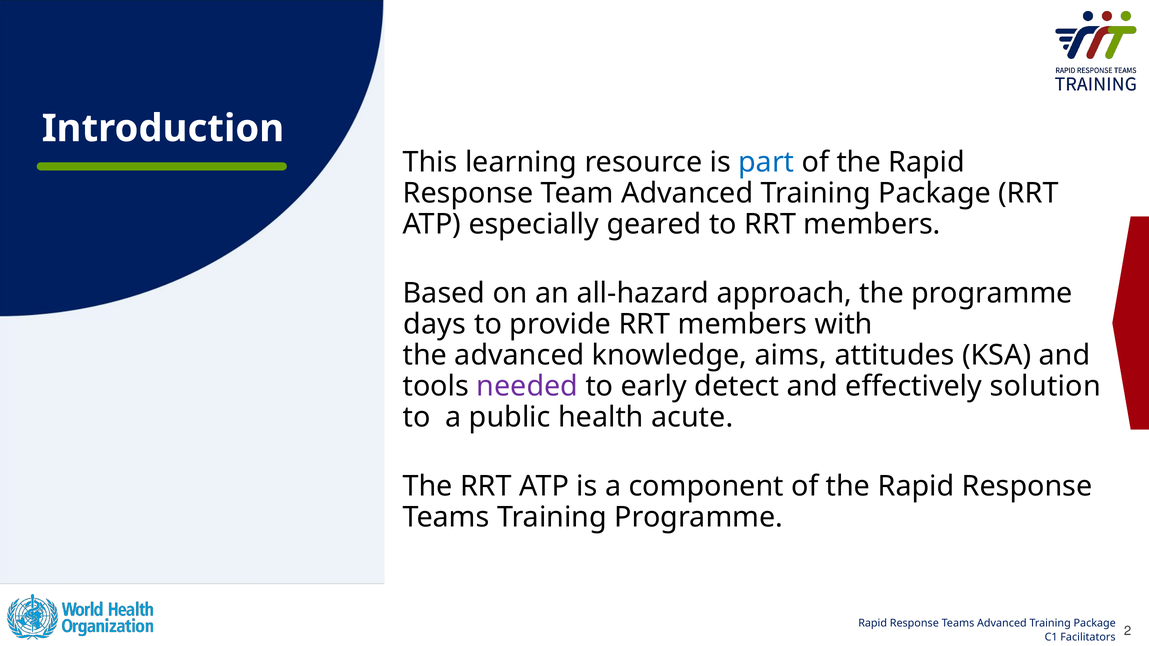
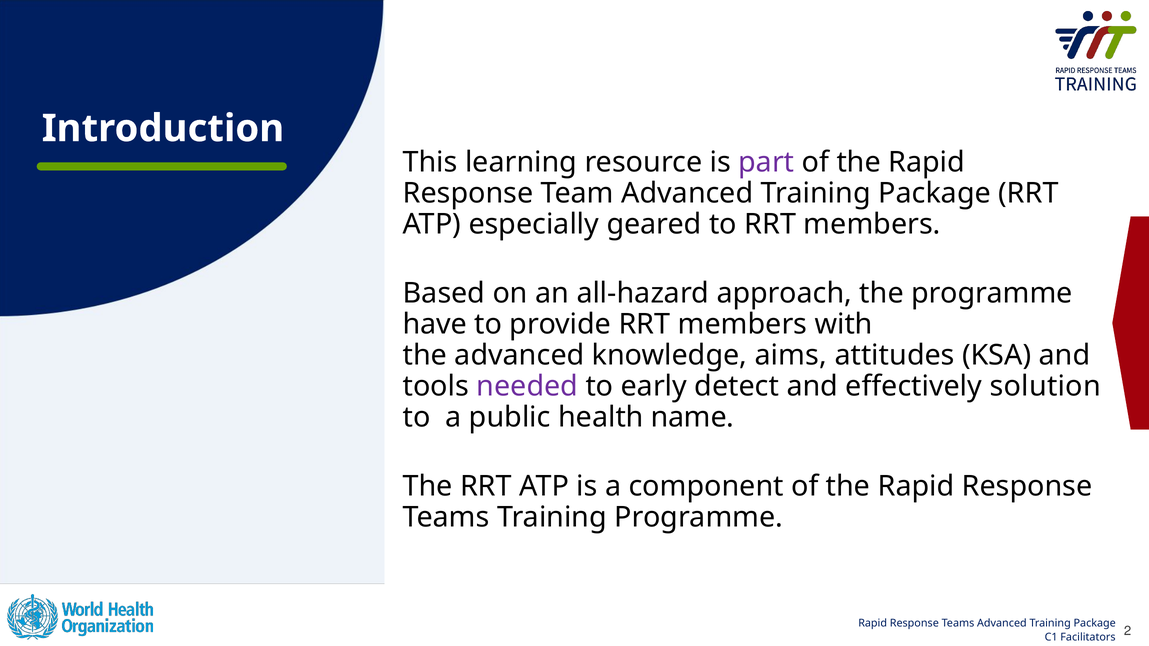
part colour: blue -> purple (766, 162)
days: days -> have (435, 324)
acute: acute -> name (692, 417)
